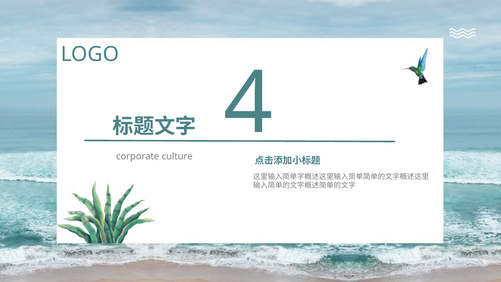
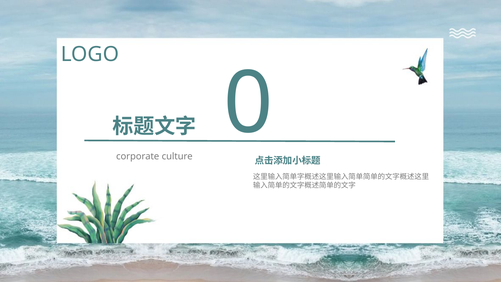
4: 4 -> 0 (248, 103)
